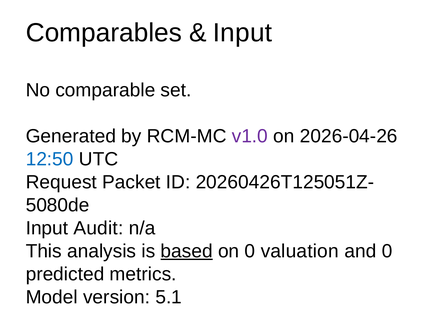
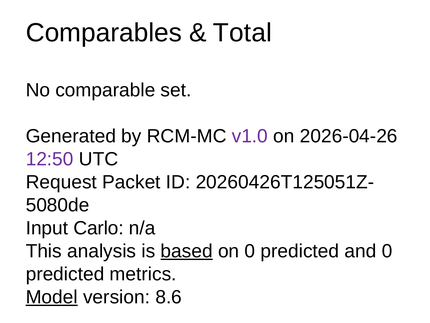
Input: Input -> Total (242, 33)
12:50 colour: blue -> purple (50, 159)
Audit: Audit -> Carlo (99, 228)
on 0 valuation: valuation -> predicted (300, 251)
Model underline: none -> present (52, 297)
5.1: 5.1 -> 8.6 (169, 297)
